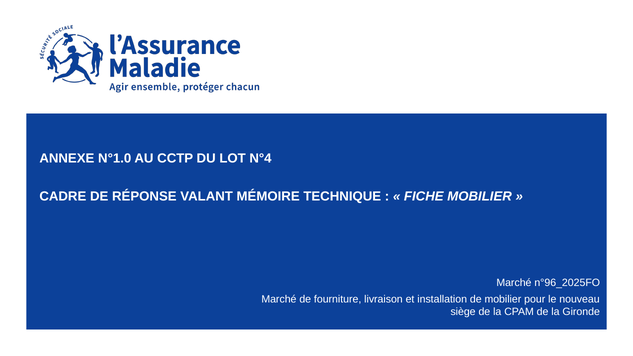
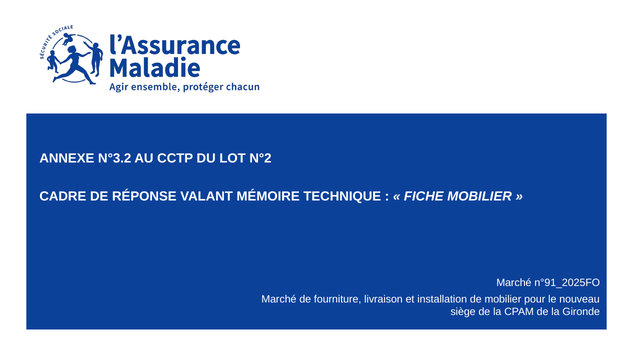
N°1.0: N°1.0 -> N°3.2 (115, 159)
N°4: N°4 -> N°2 (261, 159)
n°96_2025FO: n°96_2025FO -> n°91_2025FO (567, 283)
